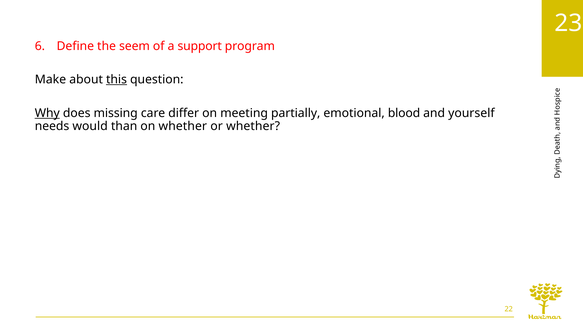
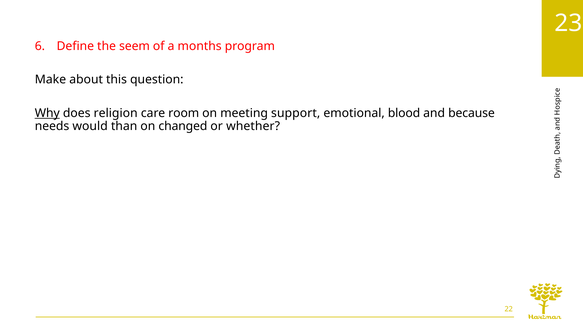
support: support -> months (200, 46)
this underline: present -> none (117, 80)
missing: missing -> religion (116, 113)
differ: differ -> room (184, 113)
partially: partially -> support (296, 113)
yourself: yourself -> because (471, 113)
on whether: whether -> changed (183, 126)
